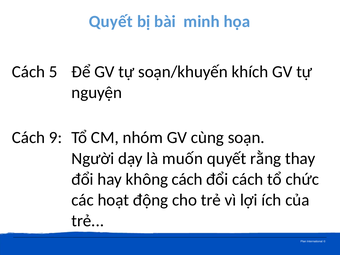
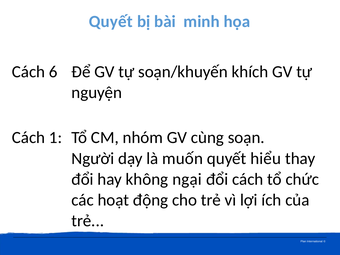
5: 5 -> 6 (53, 72)
9: 9 -> 1 (56, 138)
rằng: rằng -> hiểu (266, 158)
không cách: cách -> ngại (187, 179)
